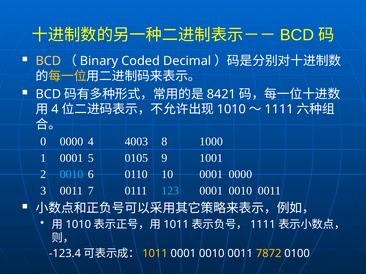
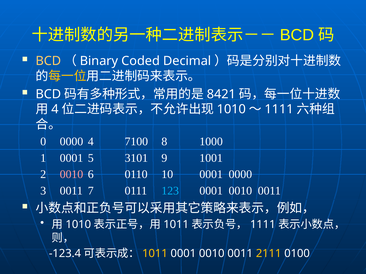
4003: 4003 -> 7100 (136, 142)
0105: 0105 -> 3101 (136, 158)
0010 colour: light blue -> pink (71, 175)
7872: 7872 -> 2111 (269, 254)
